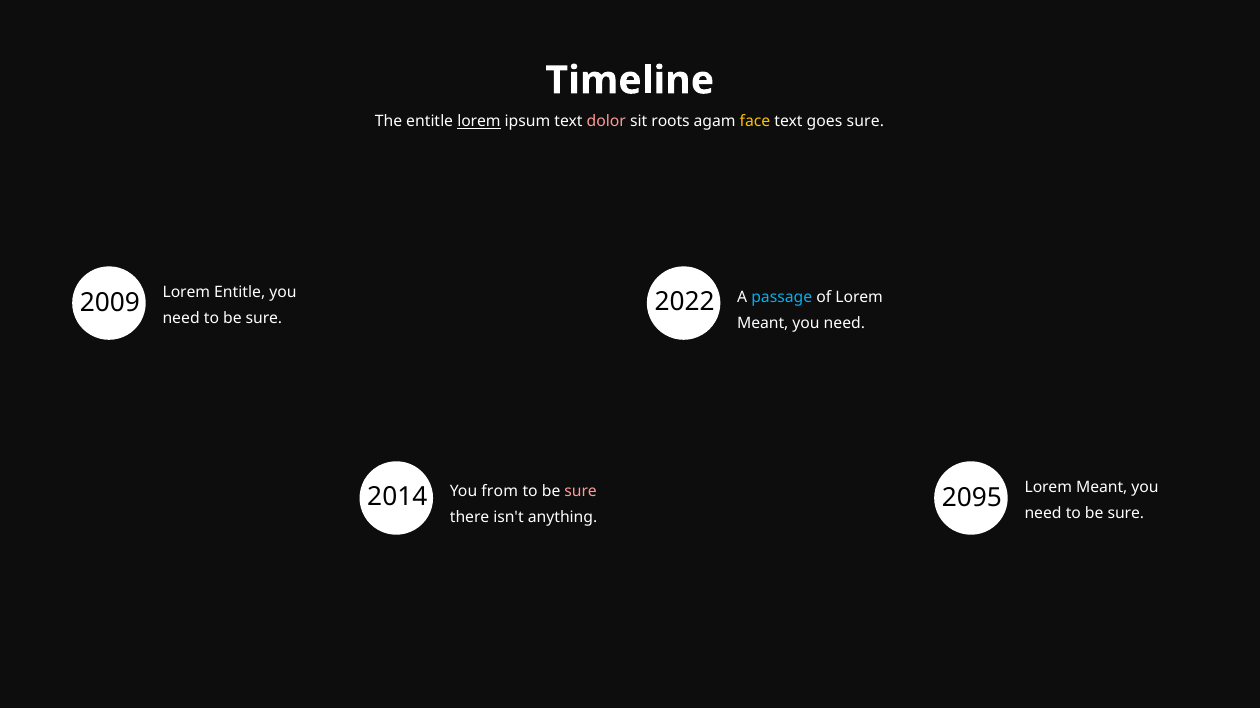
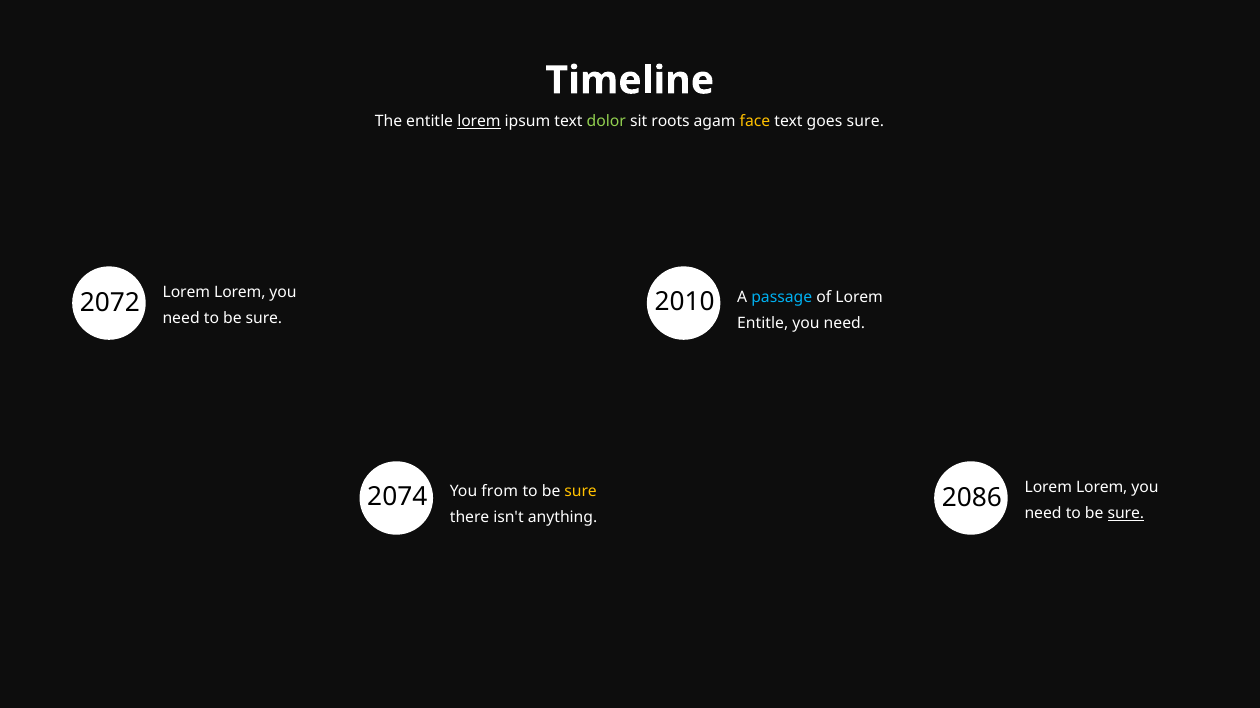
dolor colour: pink -> light green (606, 122)
2022: 2022 -> 2010 (685, 302)
2009: 2009 -> 2072 (110, 303)
Entitle: Entitle -> Lorem (240, 293)
Meant: Meant -> Entitle (763, 324)
2014: 2014 -> 2074 (397, 497)
sure colour: pink -> yellow (581, 491)
2095: 2095 -> 2086 (972, 498)
Meant: Meant -> Lorem (1102, 488)
sure underline: none -> present (1126, 514)
